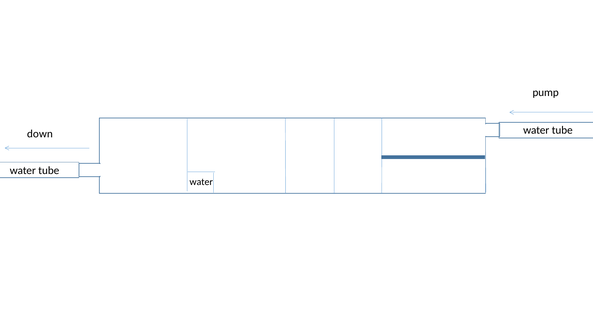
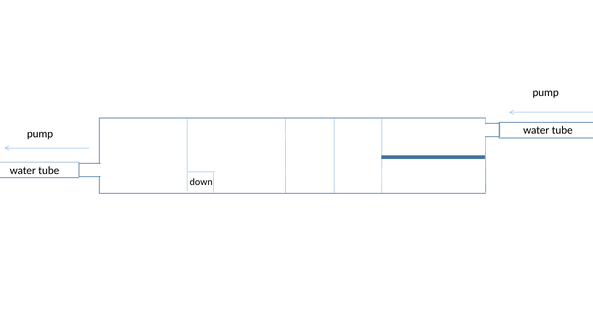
down: down -> pump (40, 134)
water: water -> down (201, 182)
